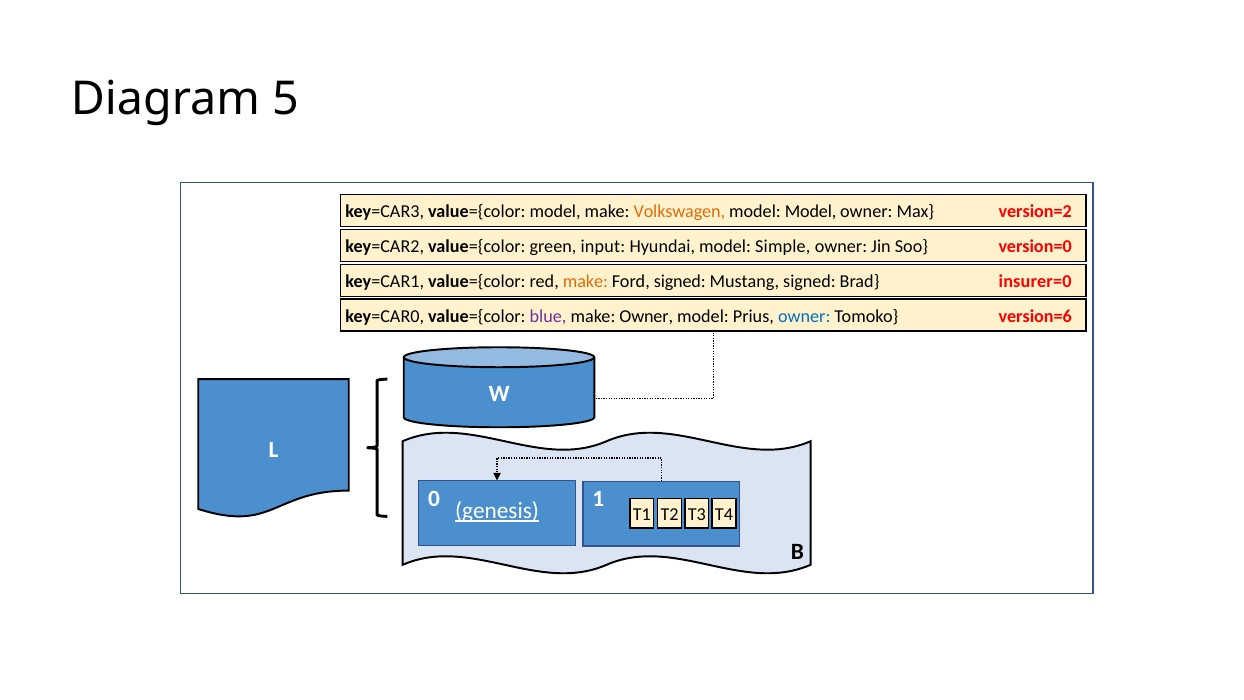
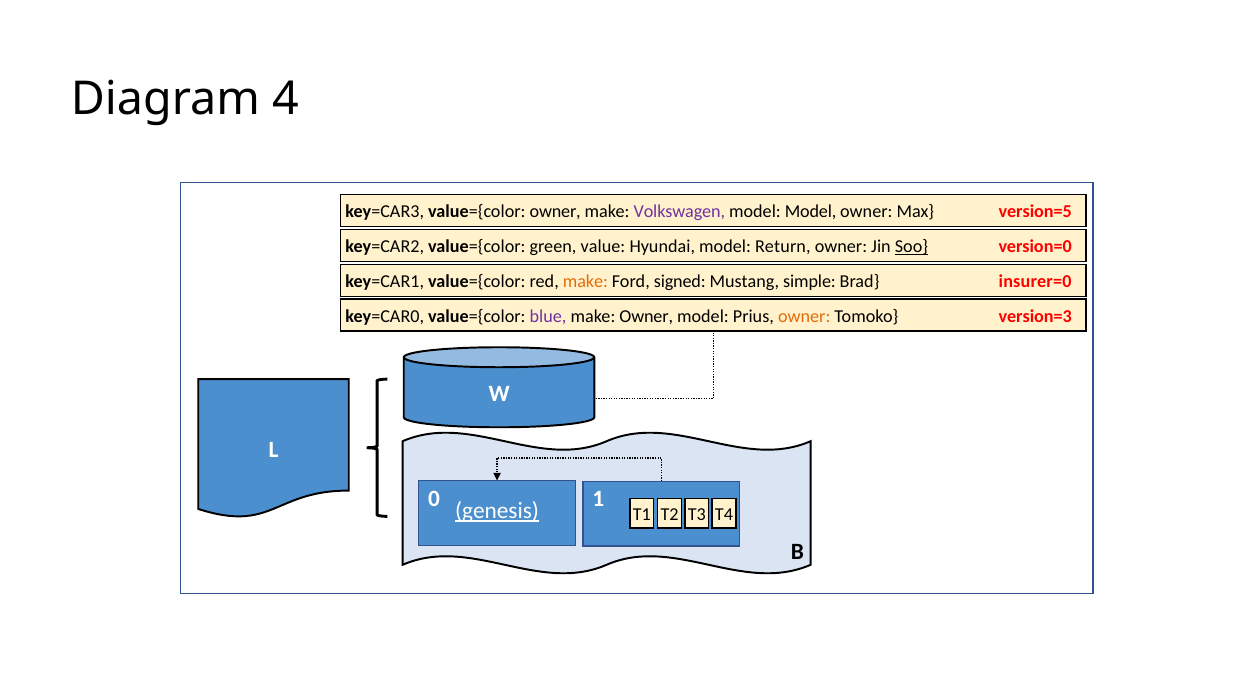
5: 5 -> 4 (285, 99)
value={color model: model -> owner (555, 212)
Volkswagen colour: orange -> purple (679, 212)
version=2: version=2 -> version=5 (1035, 212)
input: input -> value (603, 247)
Simple: Simple -> Return (783, 247)
Soo underline: none -> present (911, 247)
Mustang signed: signed -> simple (809, 281)
owner colour: blue -> orange (804, 316)
version=6: version=6 -> version=3 (1035, 316)
